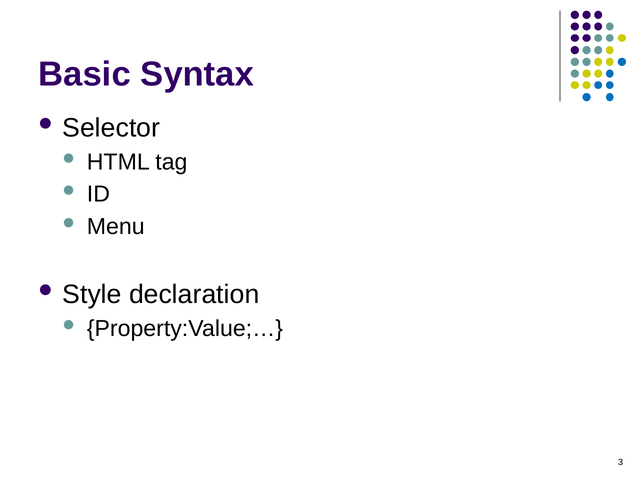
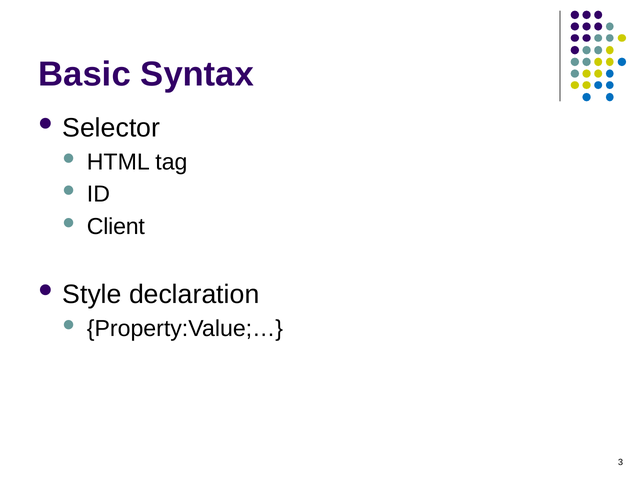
Menu: Menu -> Client (116, 227)
